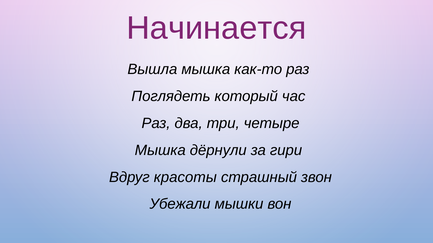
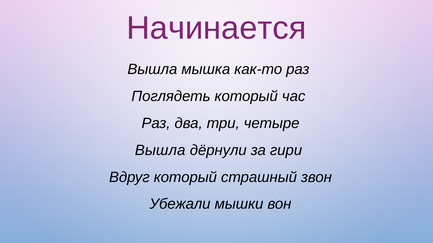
Мышка: Мышка -> Вышла (160, 150)
Вдруг красоты: красоты -> который (185, 178)
